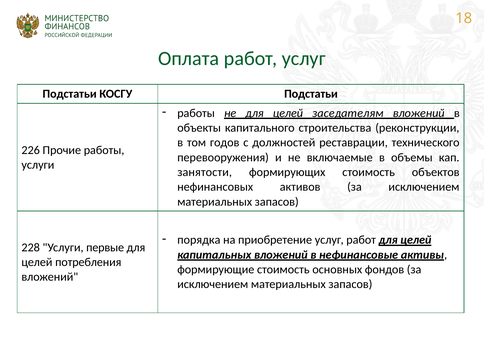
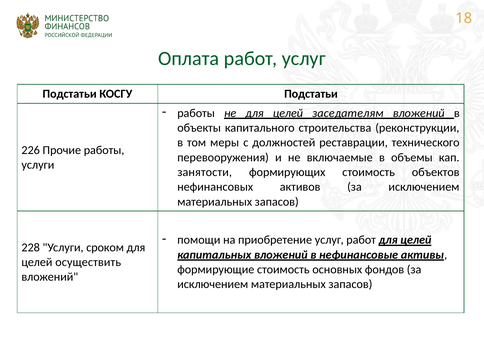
годов: годов -> меры (225, 143)
порядка: порядка -> помощи (199, 240)
первые: первые -> сроком (105, 247)
потребления: потребления -> осуществить (88, 262)
